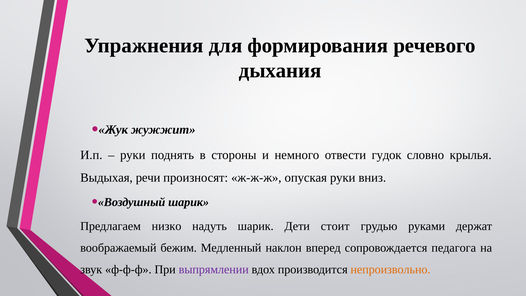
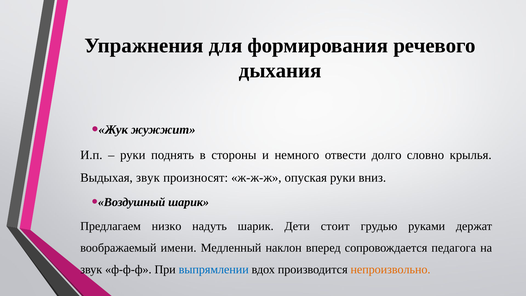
гудок: гудок -> долго (387, 155)
Выдыхая речи: речи -> звук (148, 178)
бежим: бежим -> имени (179, 248)
выпрямлении colour: purple -> blue (214, 269)
